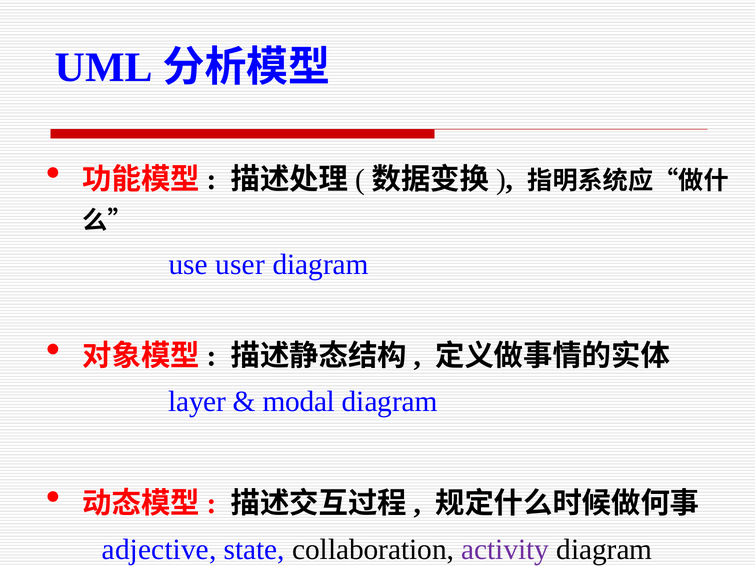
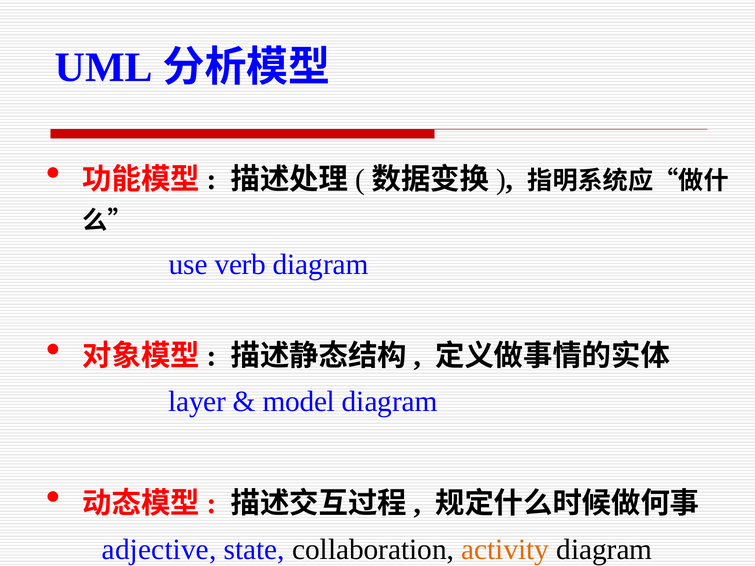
user: user -> verb (240, 265)
modal: modal -> model (299, 402)
activity colour: purple -> orange (505, 550)
